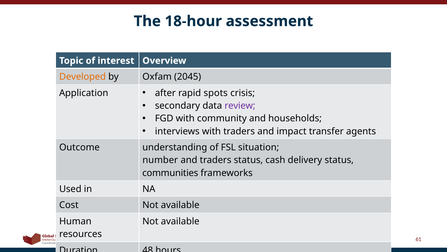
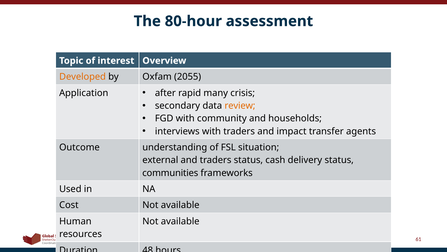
18-hour: 18-hour -> 80-hour (193, 21)
2045: 2045 -> 2055 (188, 77)
spots: spots -> many (216, 93)
review colour: purple -> orange (240, 106)
number: number -> external (160, 160)
